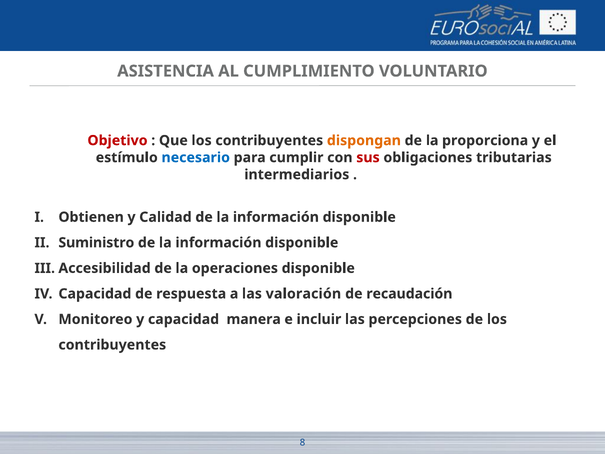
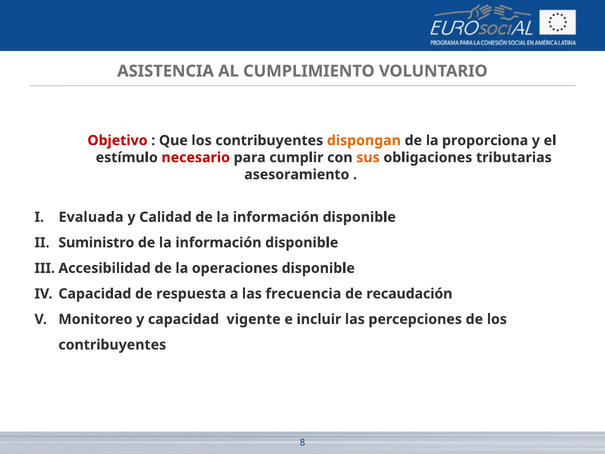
necesario colour: blue -> red (196, 157)
sus colour: red -> orange (368, 157)
intermediarios: intermediarios -> asesoramiento (297, 174)
Obtienen: Obtienen -> Evaluada (91, 217)
las valoración: valoración -> frecuencia (303, 294)
capacidad manera: manera -> vigente (254, 319)
